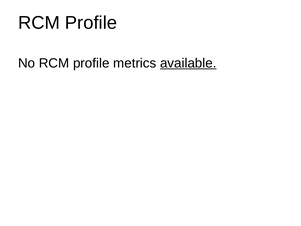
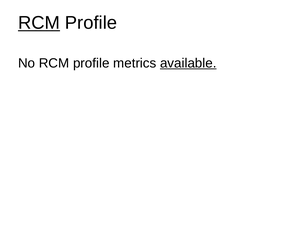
RCM underline: none -> present (39, 23)
